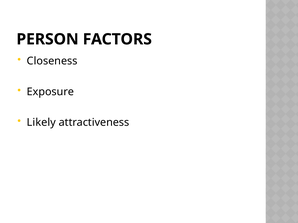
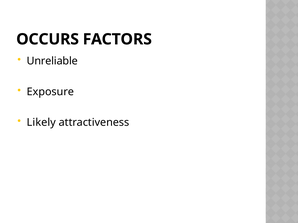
PERSON: PERSON -> OCCURS (48, 39)
Closeness: Closeness -> Unreliable (52, 61)
